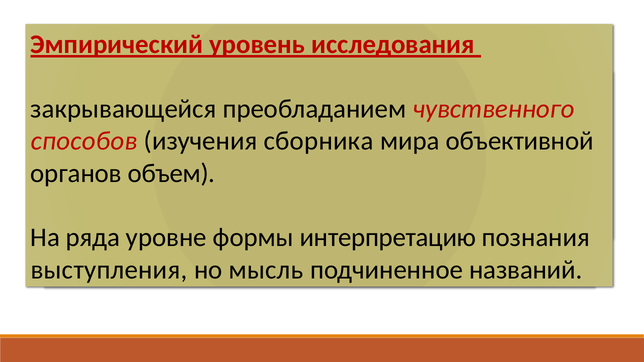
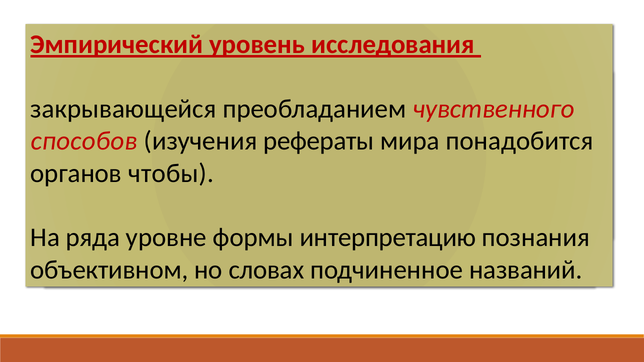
сборника: сборника -> рефераты (319, 141)
объективной: объективной -> понадобится (520, 141)
объем: объем -> чтобы (171, 173)
выступления: выступления -> объективном (109, 270)
мысль: мысль -> словах (266, 270)
